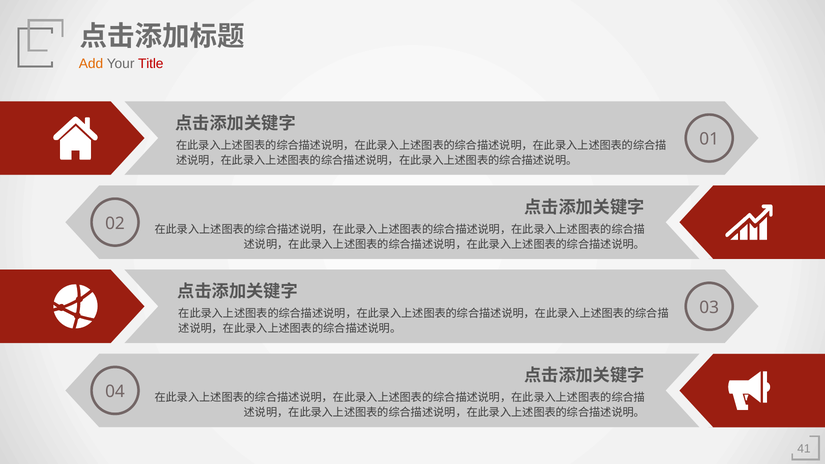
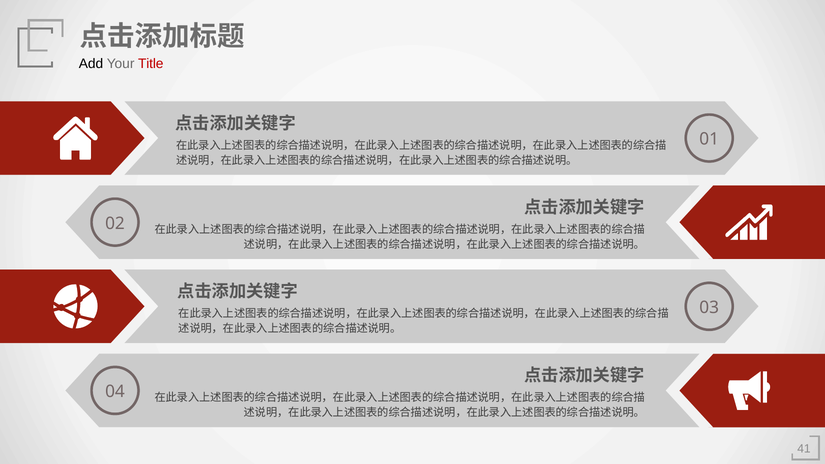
Add colour: orange -> black (91, 64)
